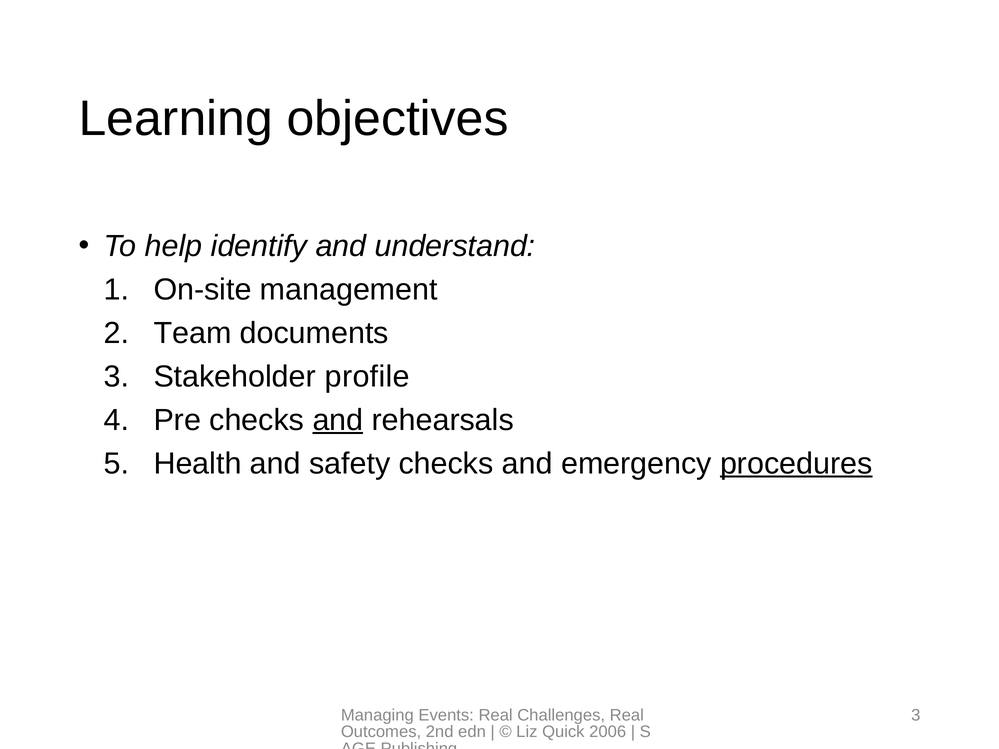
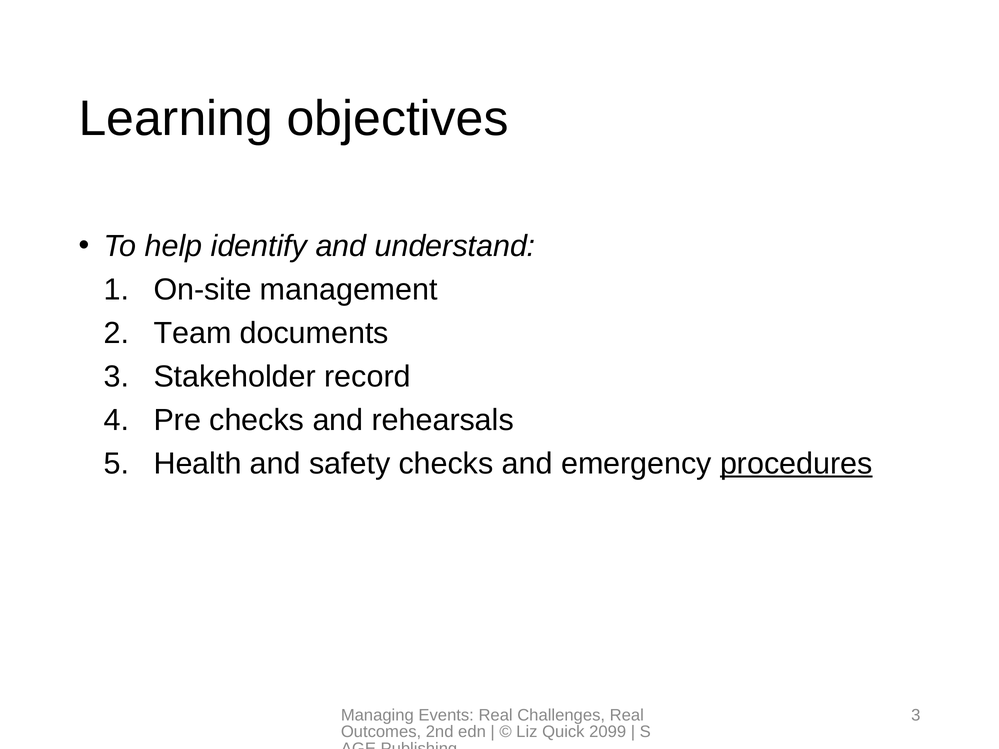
profile: profile -> record (368, 377)
and underline: present -> none (338, 420)
2006: 2006 -> 2099 (608, 732)
